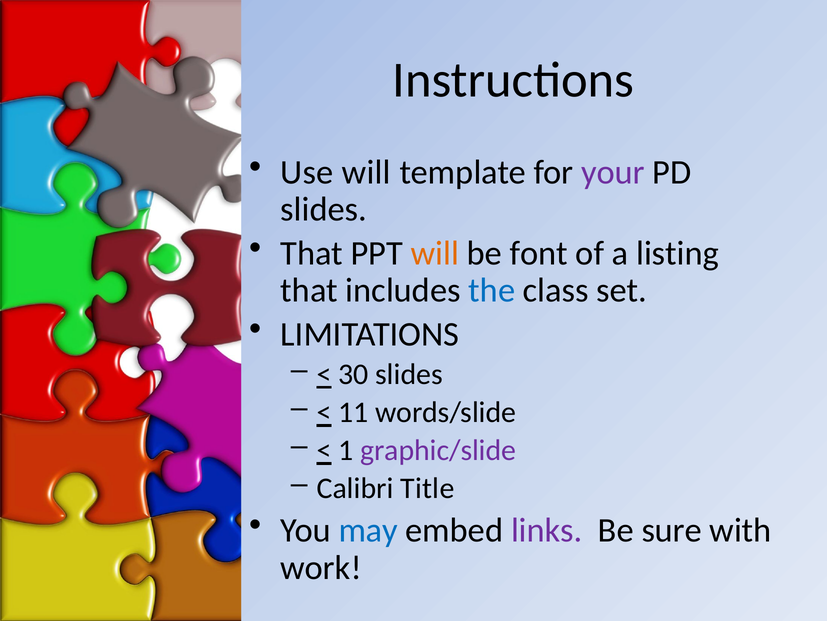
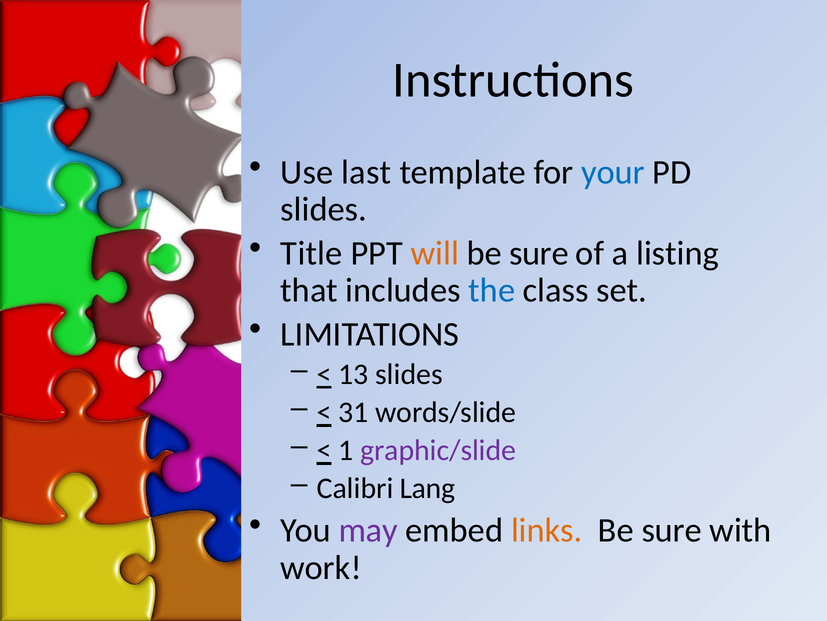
Use will: will -> last (366, 172)
your colour: purple -> blue (613, 172)
That: That -> Title (312, 253)
font: font -> sure (539, 253)
30: 30 -> 13 (353, 374)
11: 11 -> 31 (353, 412)
Title: Title -> Lang (428, 488)
may colour: blue -> purple (368, 530)
links colour: purple -> orange (547, 530)
